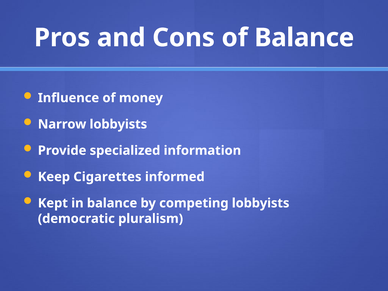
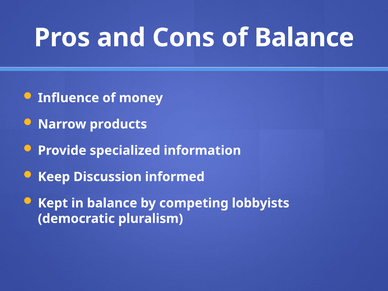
Narrow lobbyists: lobbyists -> products (118, 124)
Cigarettes: Cigarettes -> Discussion (107, 177)
